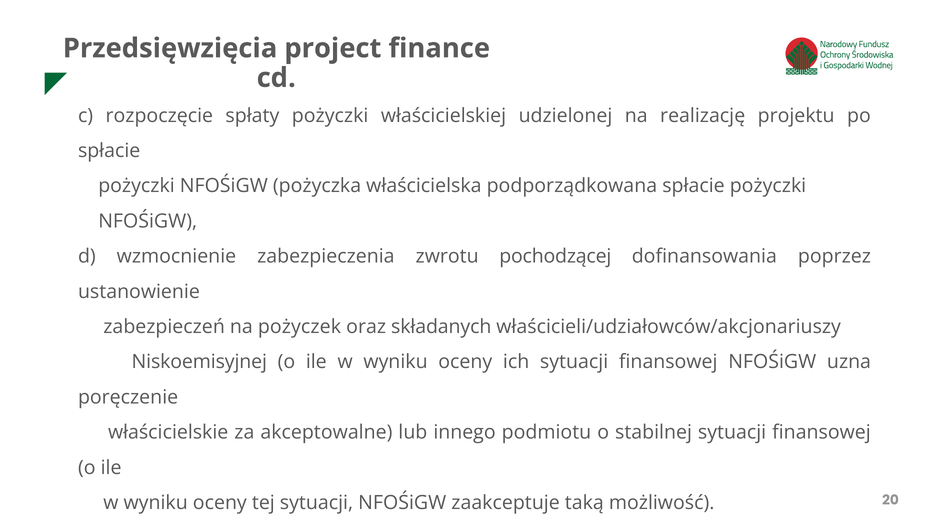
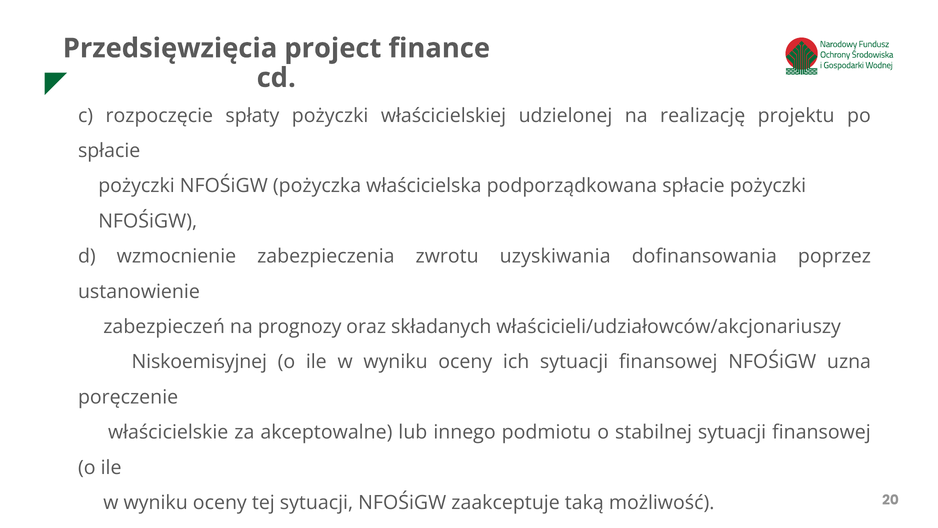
pochodzącej: pochodzącej -> uzyskiwania (555, 256)
pożyczek: pożyczek -> prognozy (300, 327)
